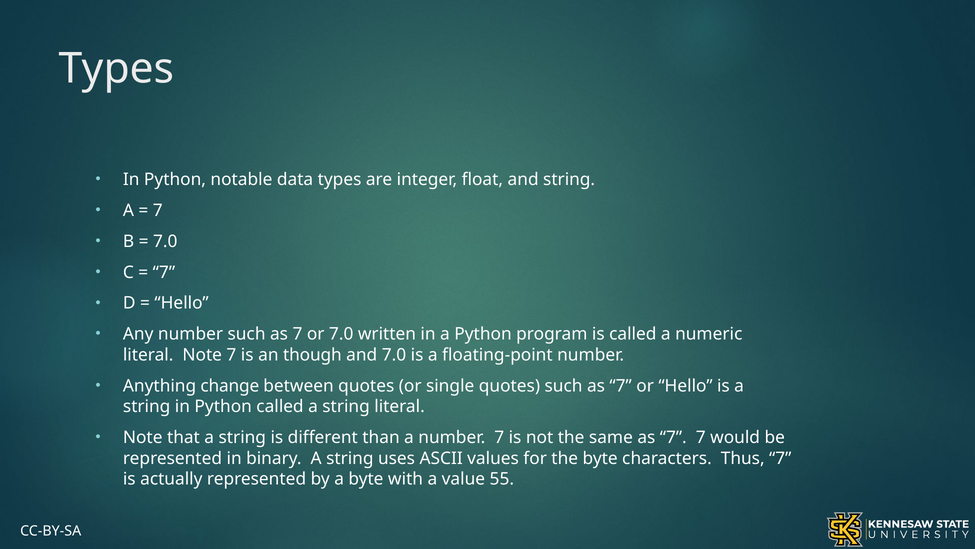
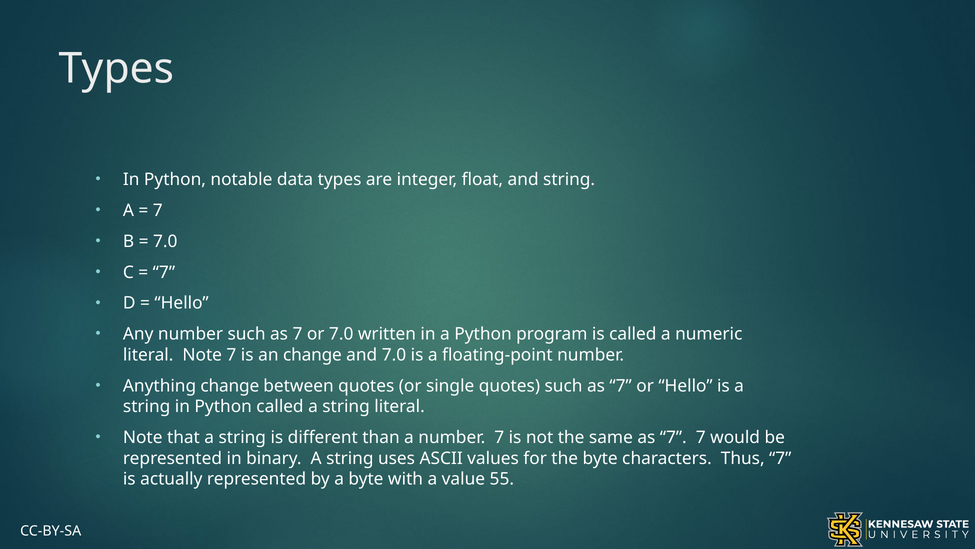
an though: though -> change (312, 355)
